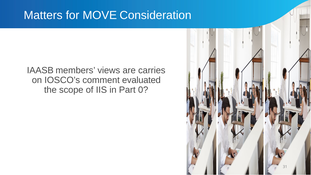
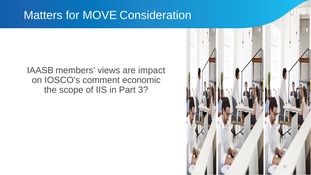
carries: carries -> impact (152, 70)
evaluated: evaluated -> economic (141, 80)
0: 0 -> 3 (143, 90)
